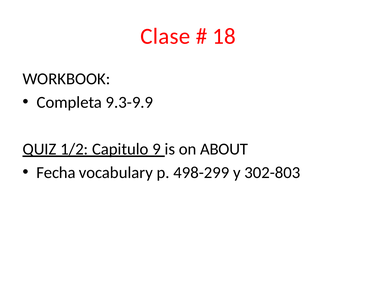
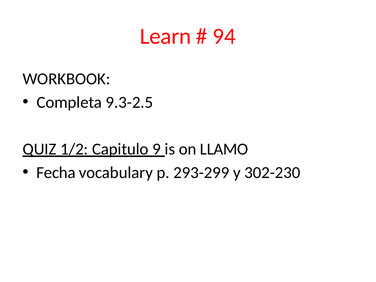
Clase: Clase -> Learn (165, 36)
18: 18 -> 94 (224, 36)
9.3-9.9: 9.3-9.9 -> 9.3-2.5 (129, 102)
ABOUT: ABOUT -> LLAMO (224, 149)
498-299: 498-299 -> 293-299 (201, 172)
302-803: 302-803 -> 302-230 (272, 172)
